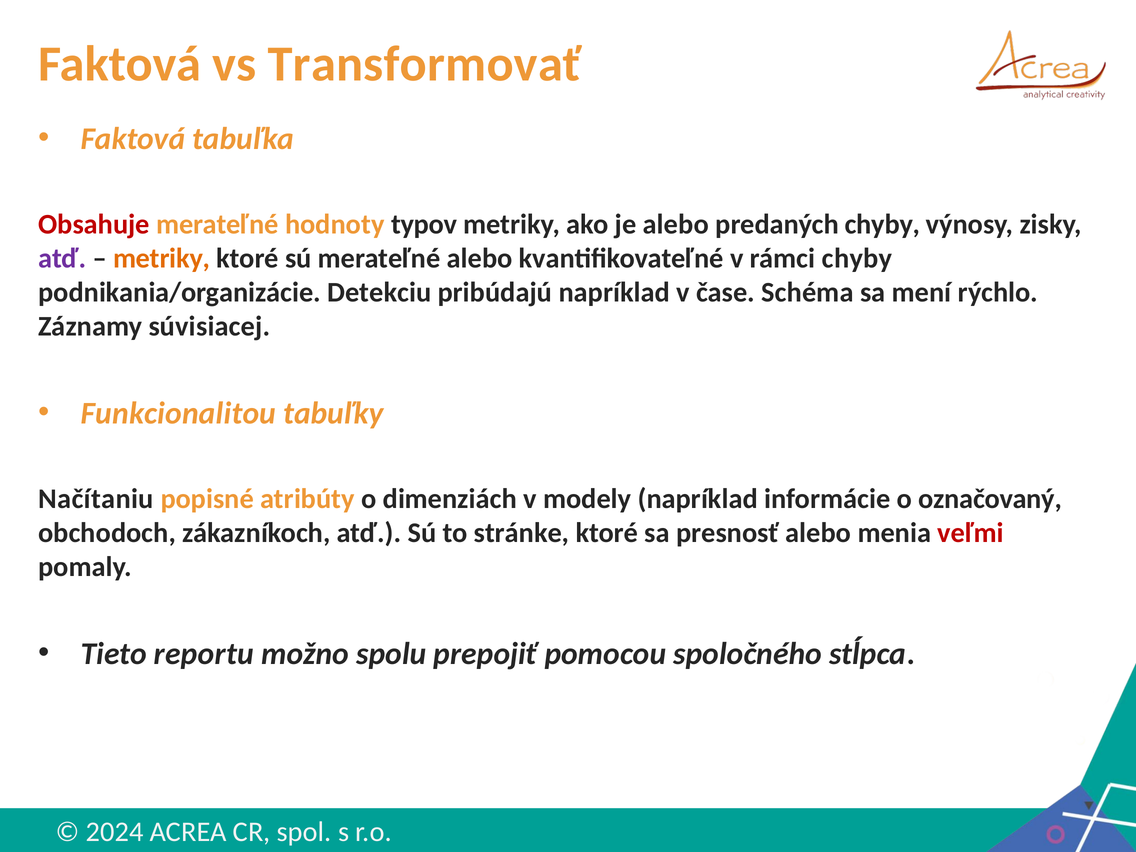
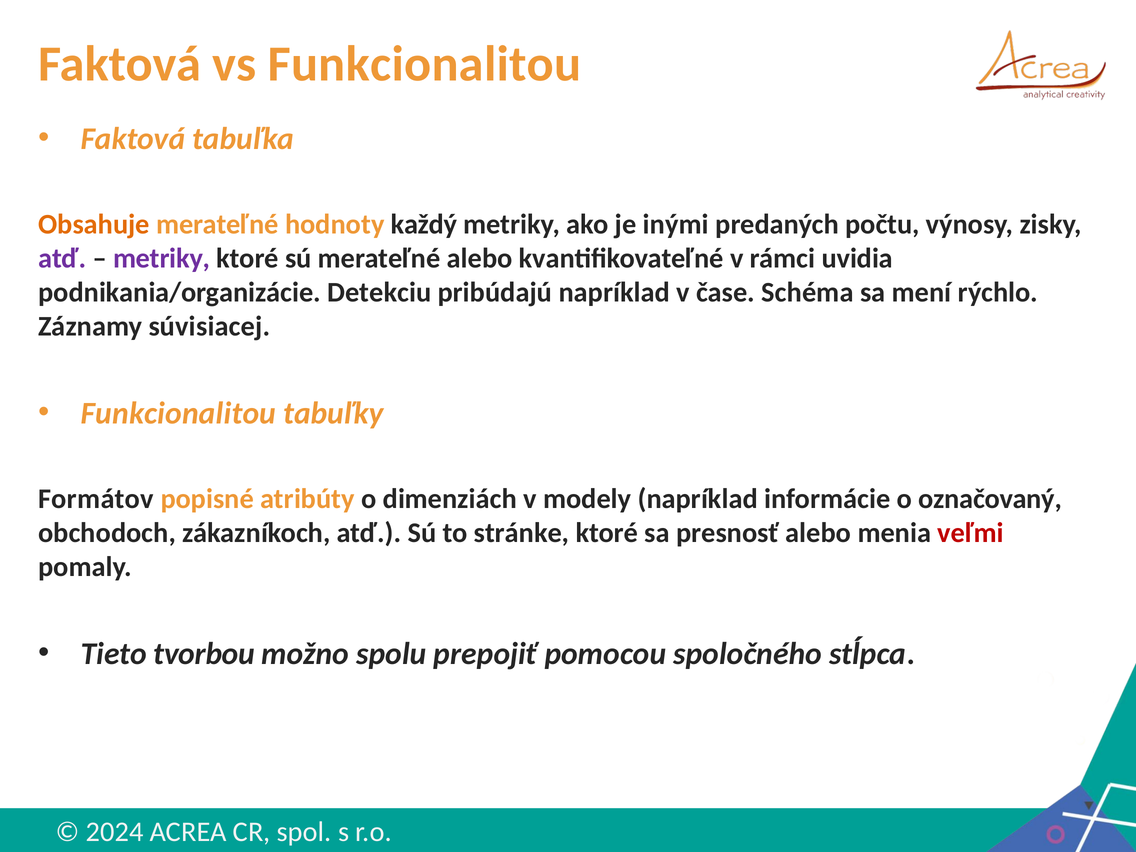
vs Transformovať: Transformovať -> Funkcionalitou (425, 64)
Obsahuje colour: red -> orange (94, 224)
typov: typov -> každý (424, 224)
je alebo: alebo -> inými (676, 224)
predaných chyby: chyby -> počtu (882, 224)
metriky colour: orange -> purple (162, 258)
rámci chyby: chyby -> uvidia (857, 258)
Načítaniu: Načítaniu -> Formátov (96, 499)
reportu: reportu -> tvorbou (204, 654)
